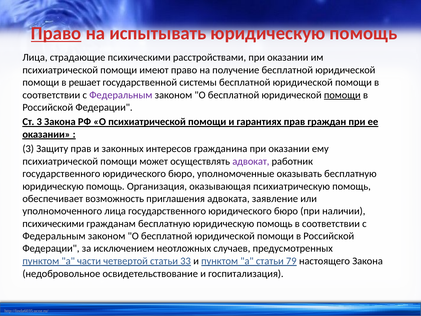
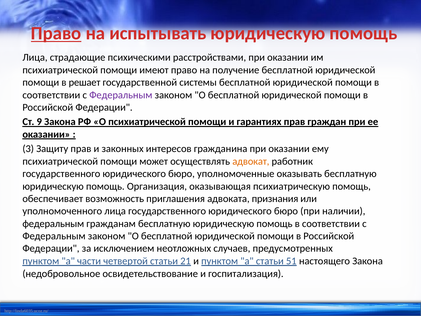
помощи underline: present -> none (342, 95)
Ст 3: 3 -> 9 (39, 122)
адвокат colour: purple -> orange (251, 161)
заявление: заявление -> признания (275, 199)
психическими: психическими -> федеральным (53, 223)
33: 33 -> 21 (186, 261)
79: 79 -> 51 (291, 261)
